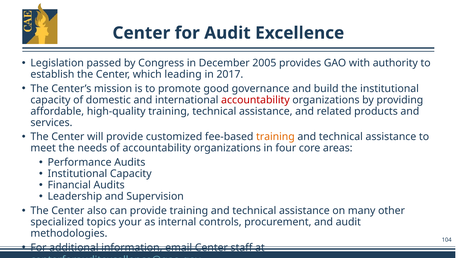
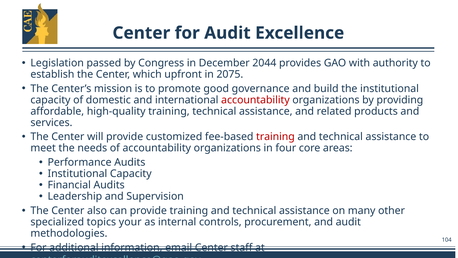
2005: 2005 -> 2044 (264, 63)
leading: leading -> upfront (183, 74)
2017: 2017 -> 2075 (230, 74)
training colour: orange -> red (275, 137)
